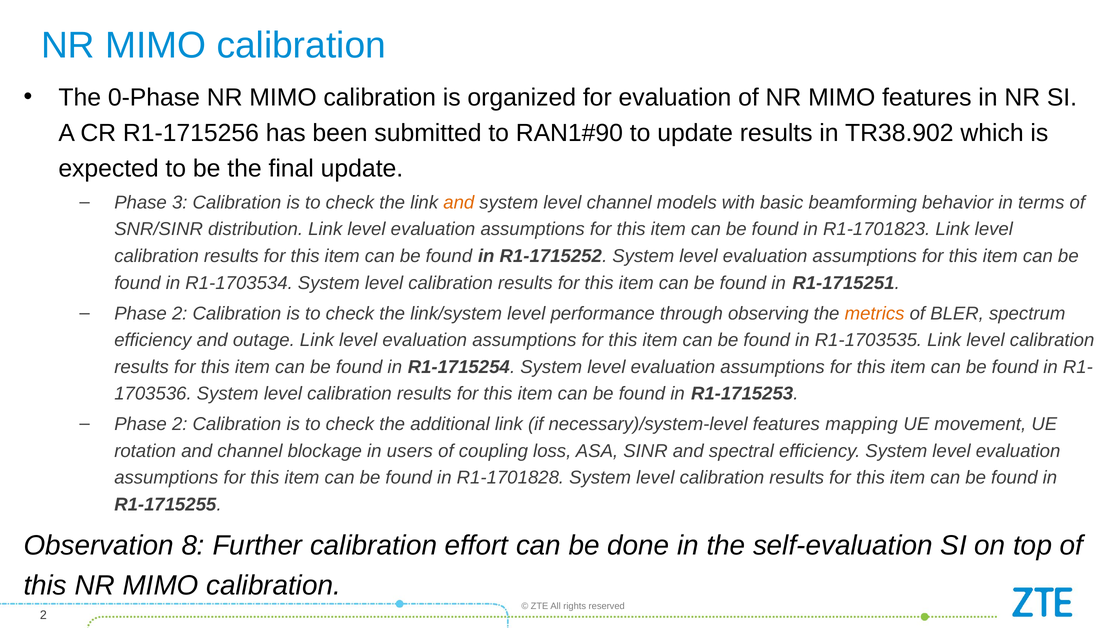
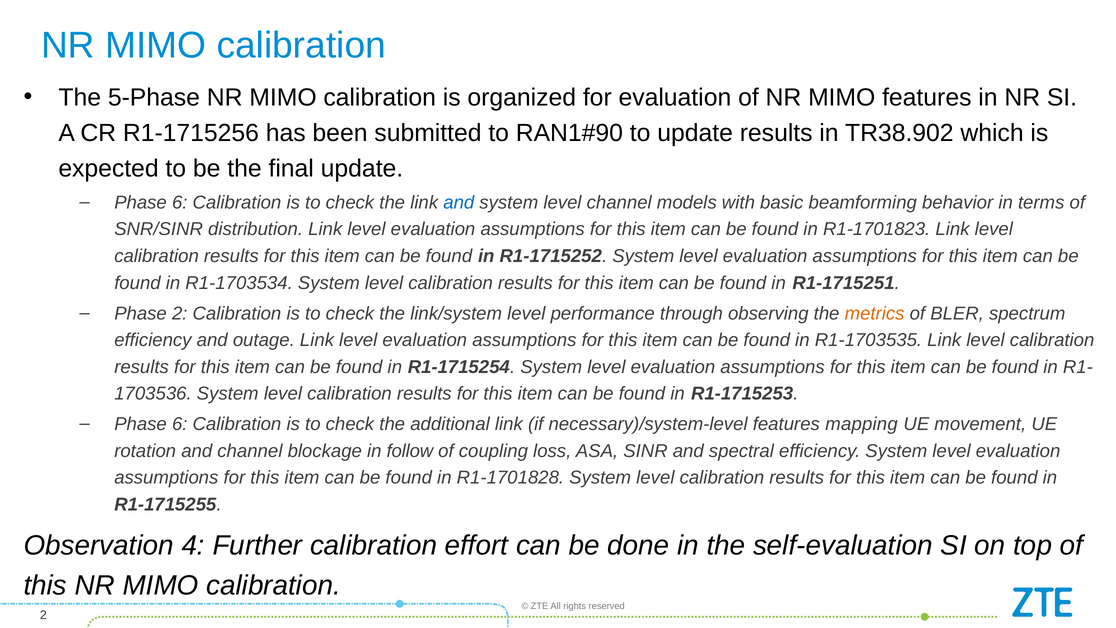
0-Phase: 0-Phase -> 5-Phase (154, 97)
3: 3 -> 6 (180, 203)
and colour: orange -> blue (459, 203)
2: 2 -> 6 (180, 424)
users: users -> follow (410, 451)
8: 8 -> 4 (193, 545)
